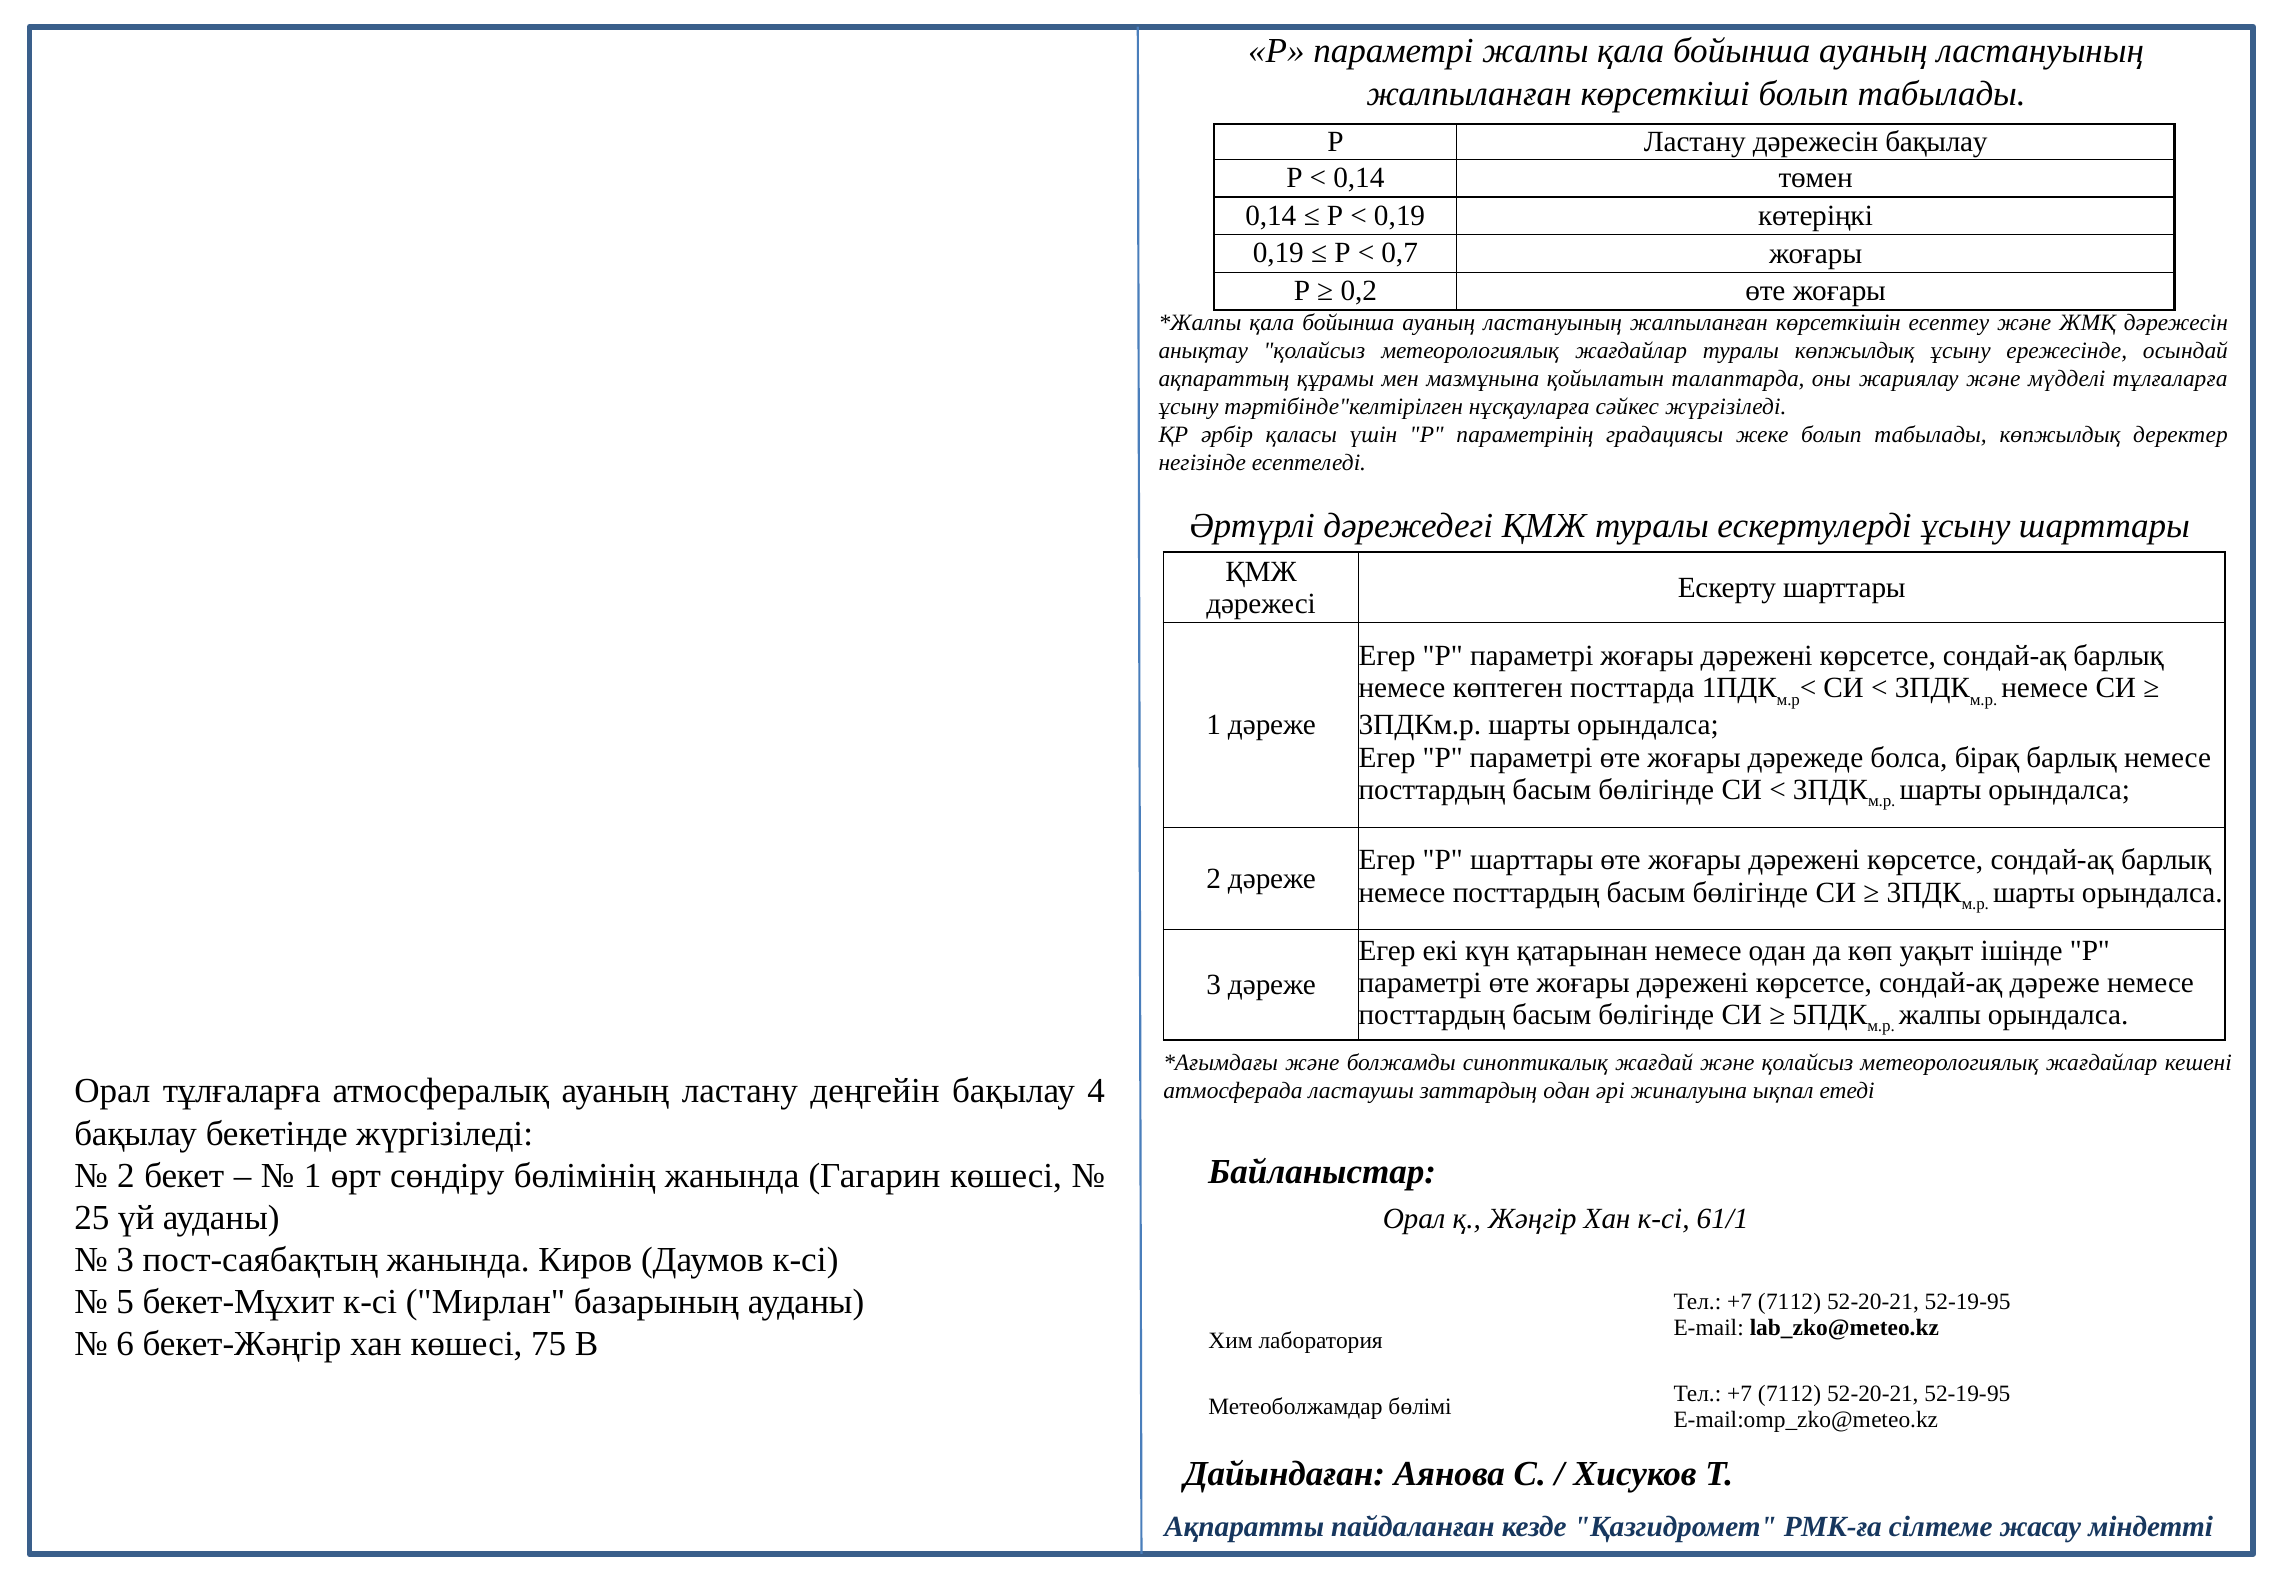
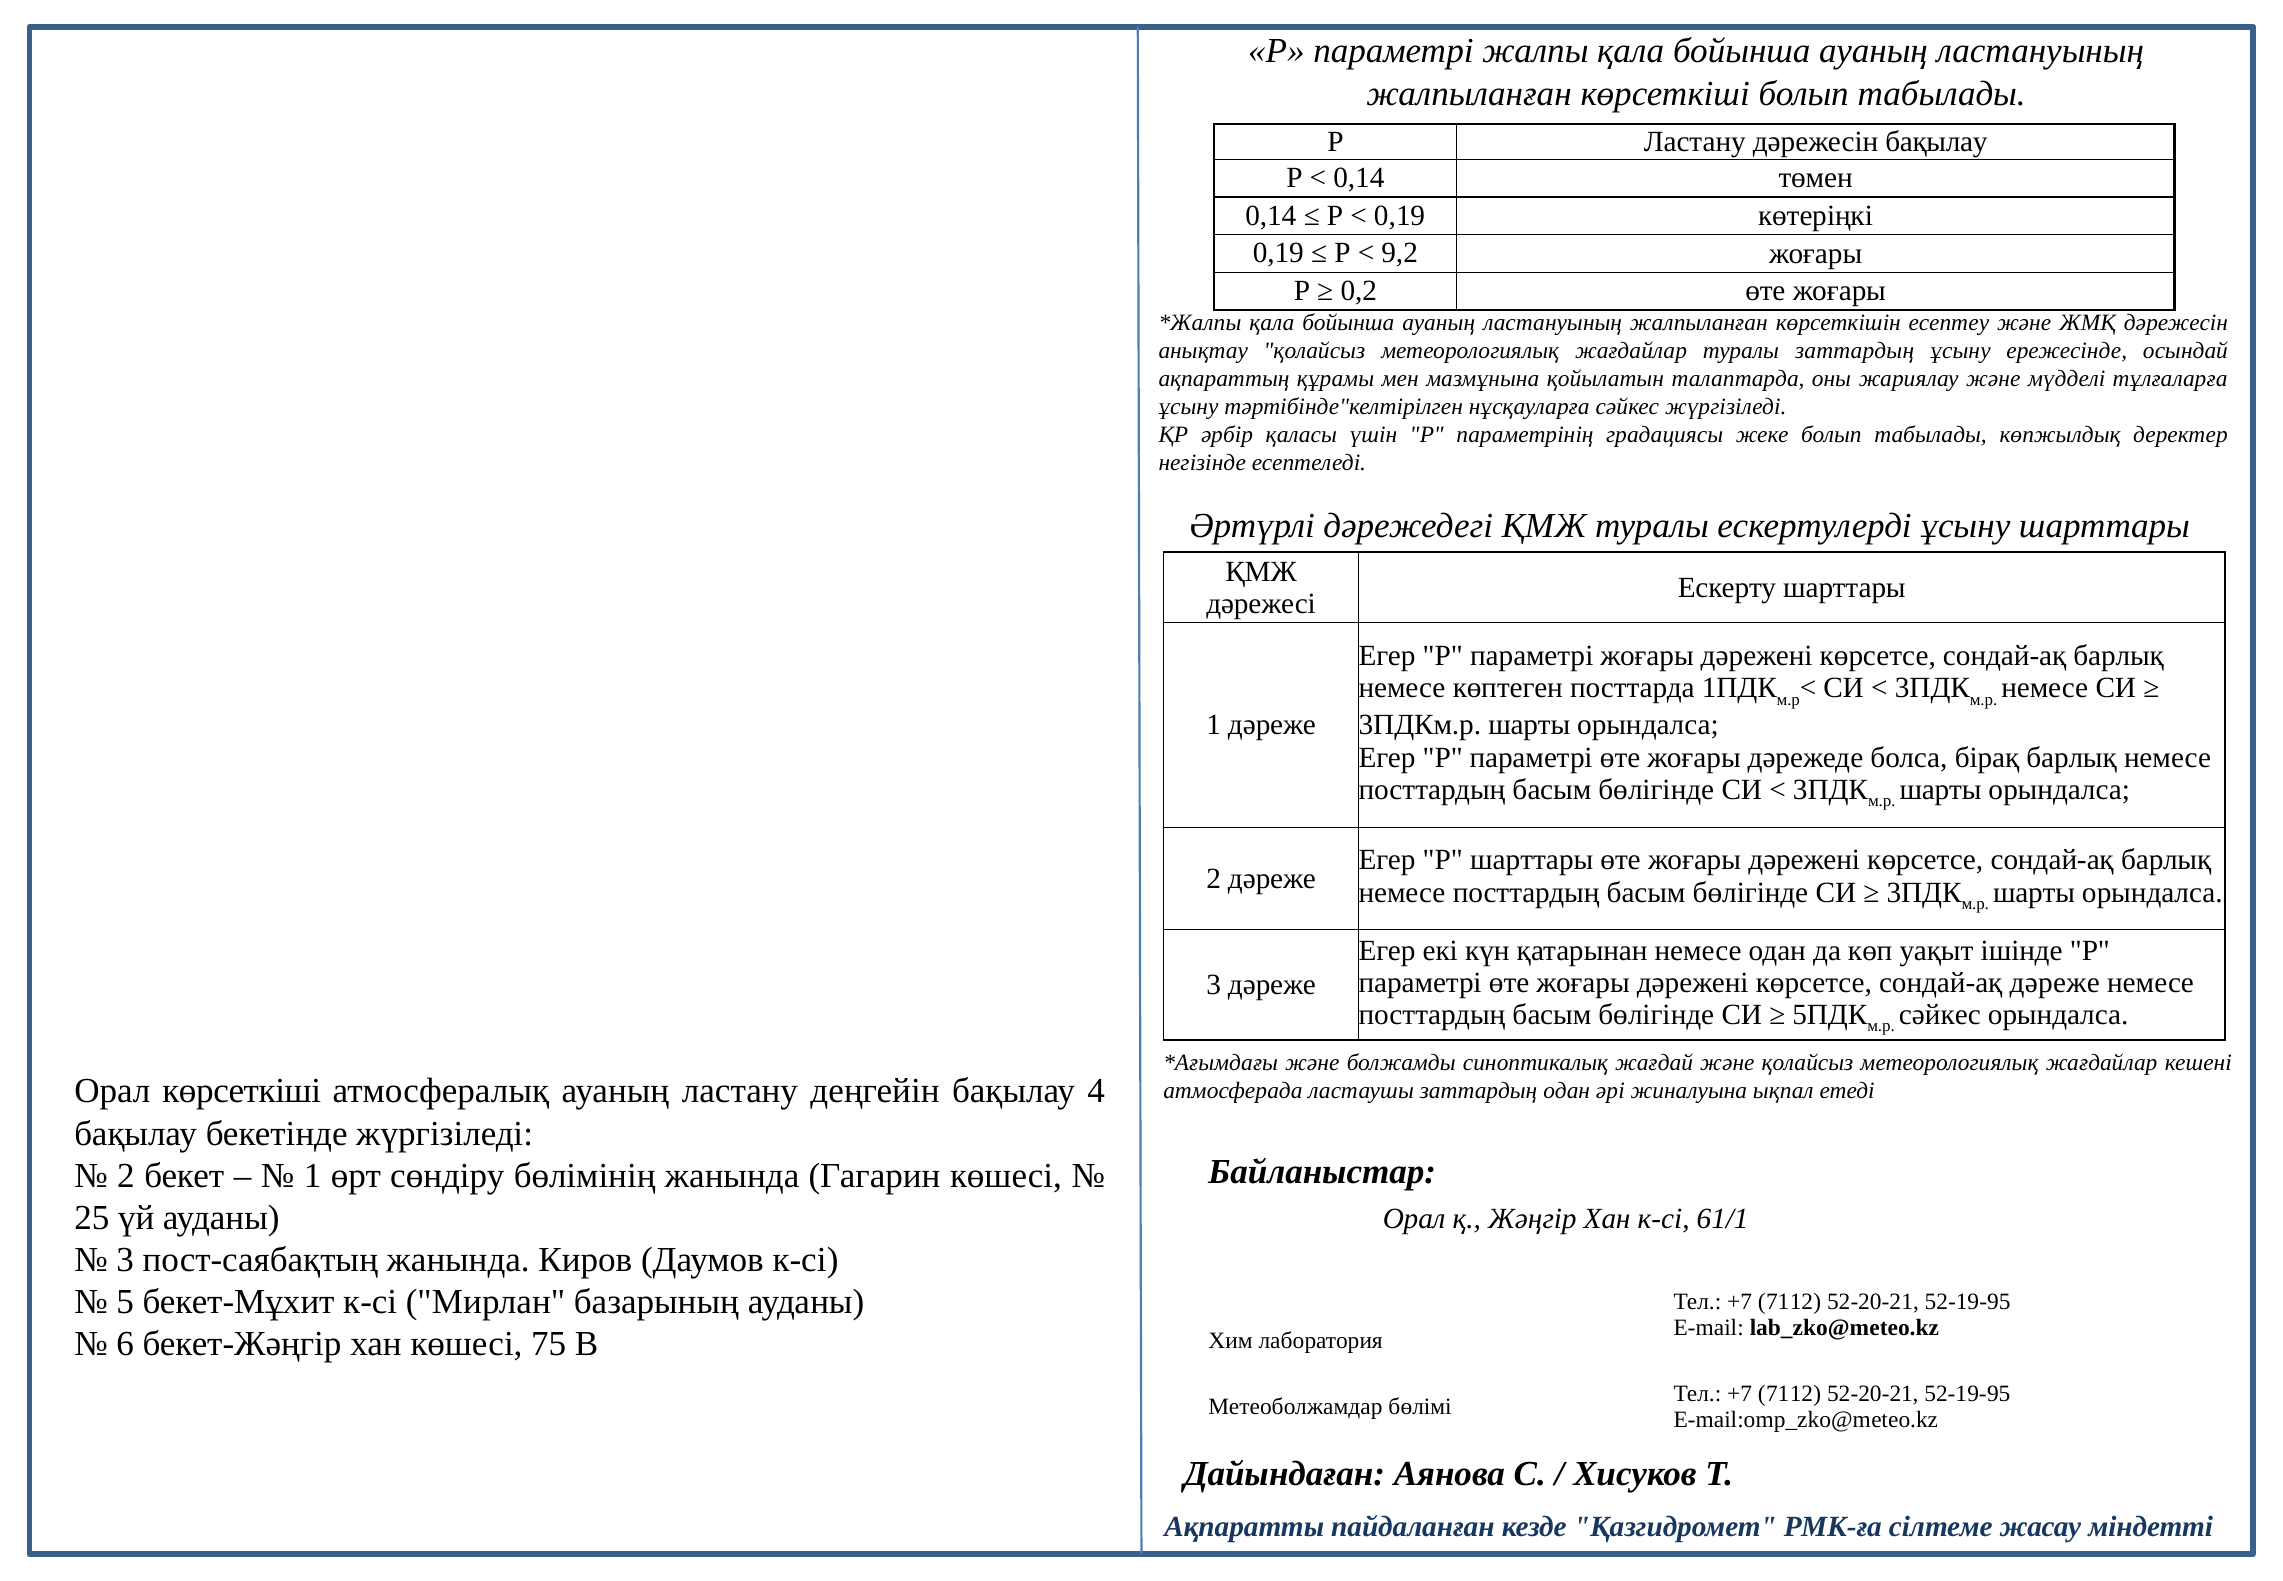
0,7: 0,7 -> 9,2 (1400, 253)
туралы көпжылдық: көпжылдық -> заттардың (1855, 350)
жалпы: жалпы -> сәйкес (1940, 1015)
Орал тұлғаларға: тұлғаларға -> көрсеткіші (242, 1091)
